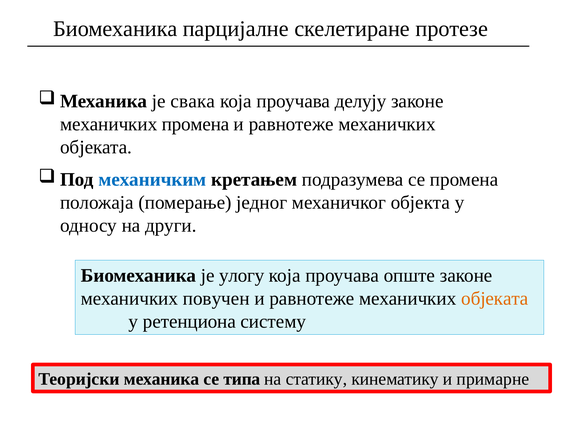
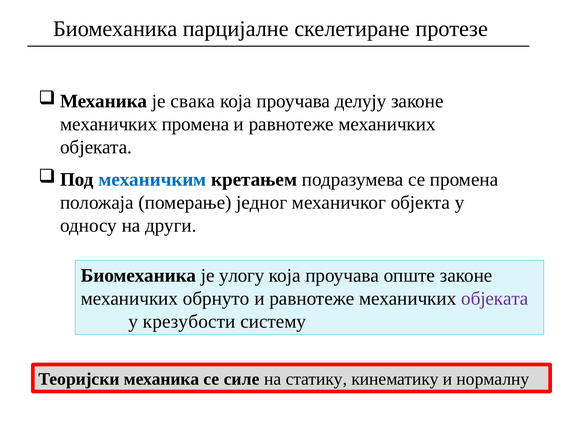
повучен: повучен -> обрнуто (216, 299)
објеката colour: orange -> purple (495, 299)
ретенциона: ретенциона -> крезубости (189, 322)
типа: типа -> силе (242, 379)
примарне: примарне -> нормалну (493, 379)
